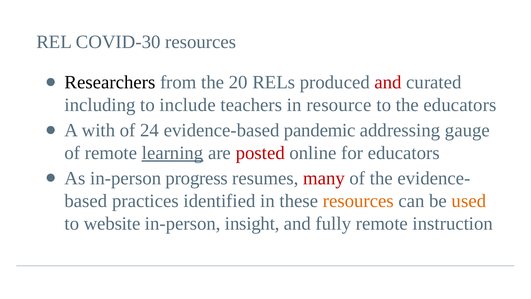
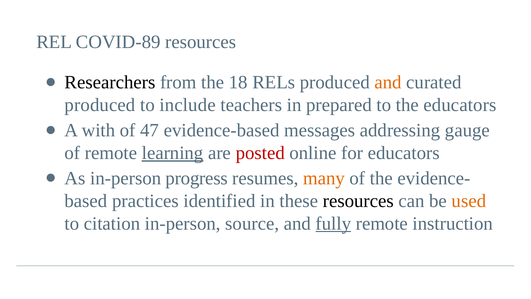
COVID-30: COVID-30 -> COVID-89 (118, 42)
20: 20 -> 18 (238, 82)
and colour: red -> orange (388, 82)
including: including -> produced (100, 105)
resource: resource -> prepared (339, 105)
24: 24 -> 47 (150, 130)
pandemic: pandemic -> messages (320, 130)
many colour: red -> orange (324, 178)
resources colour: orange -> black (358, 201)
website: website -> citation (112, 223)
insight: insight -> source (252, 223)
fully underline: none -> present (333, 223)
